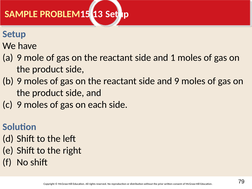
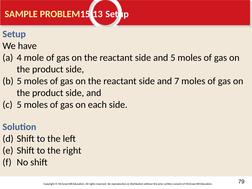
9: 9 -> 4 (19, 58)
and 1: 1 -> 5 (173, 58)
9: 9 -> 5 (19, 81)
and 9: 9 -> 7 (177, 81)
9: 9 -> 5 (19, 105)
